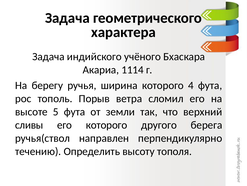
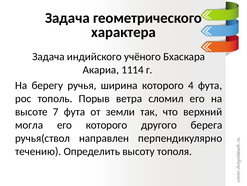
5: 5 -> 7 (56, 111)
сливы: сливы -> могла (29, 125)
